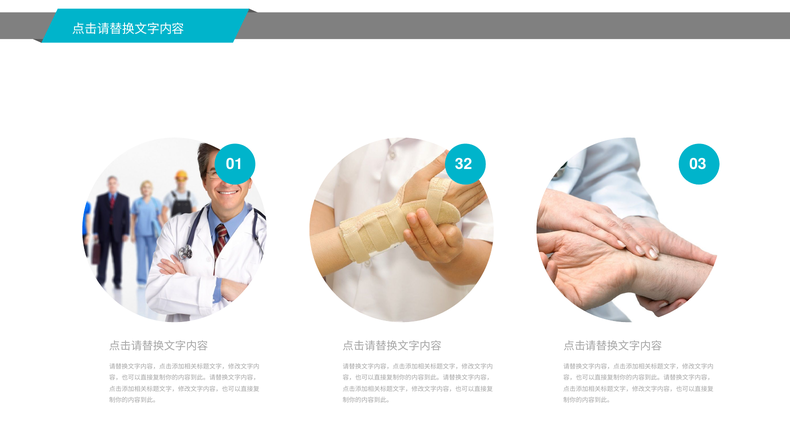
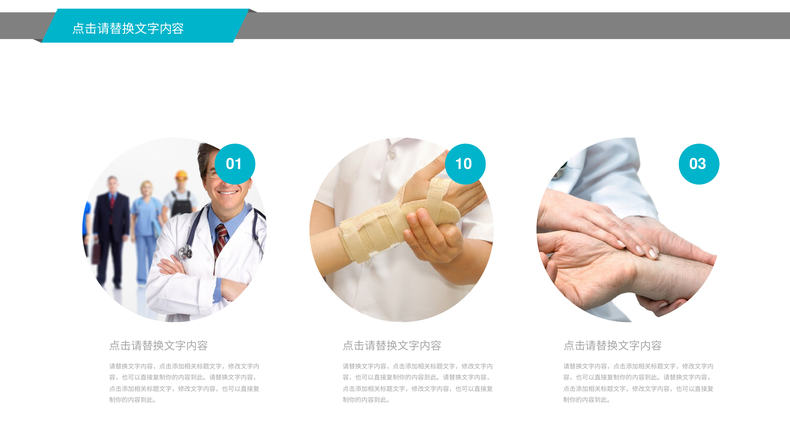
32: 32 -> 10 (464, 164)
